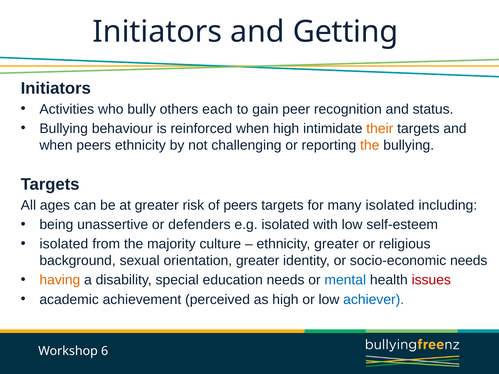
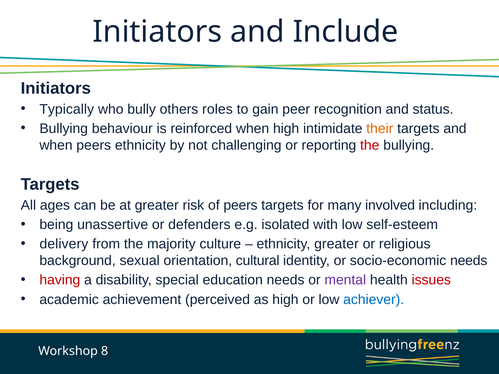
Getting: Getting -> Include (345, 32)
Activities: Activities -> Typically (67, 109)
each: each -> roles (217, 109)
the colour: orange -> red (370, 145)
many isolated: isolated -> involved (390, 205)
isolated: isolated -> delivery (64, 244)
orientation greater: greater -> cultural (258, 261)
having colour: orange -> red (60, 280)
mental colour: blue -> purple (345, 280)
6: 6 -> 8 (105, 351)
